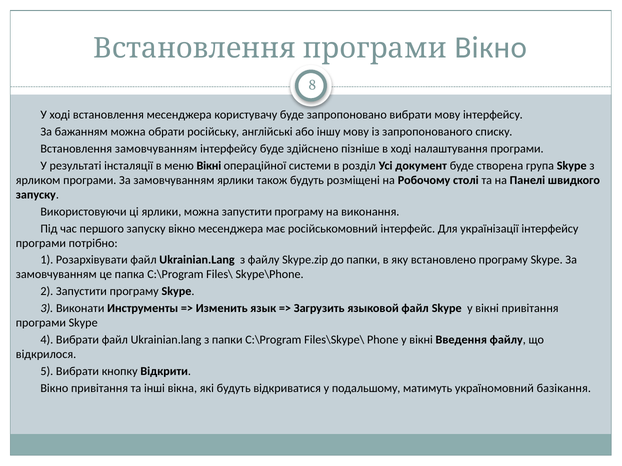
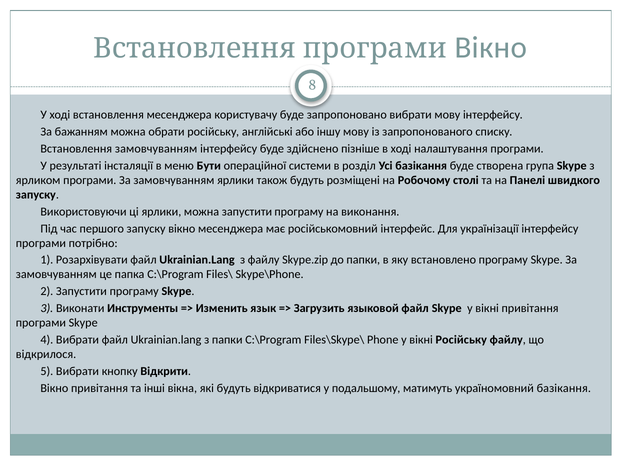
меню Вікні: Вікні -> Бути (209, 166)
Усі документ: документ -> базікання (421, 166)
вікні Введення: Введення -> Російську (461, 340)
